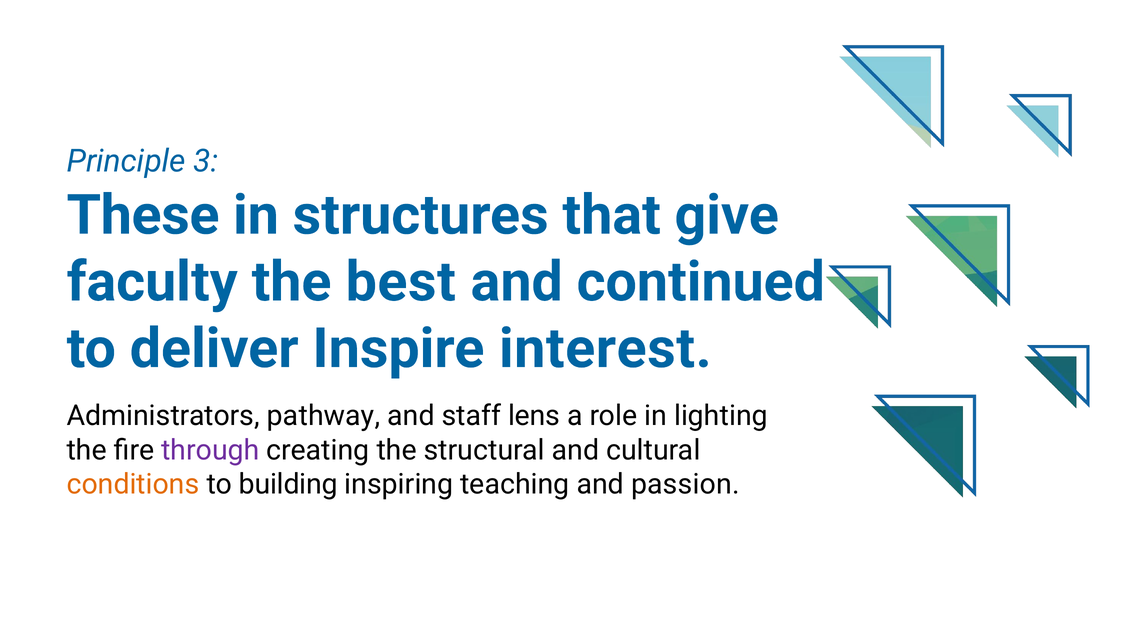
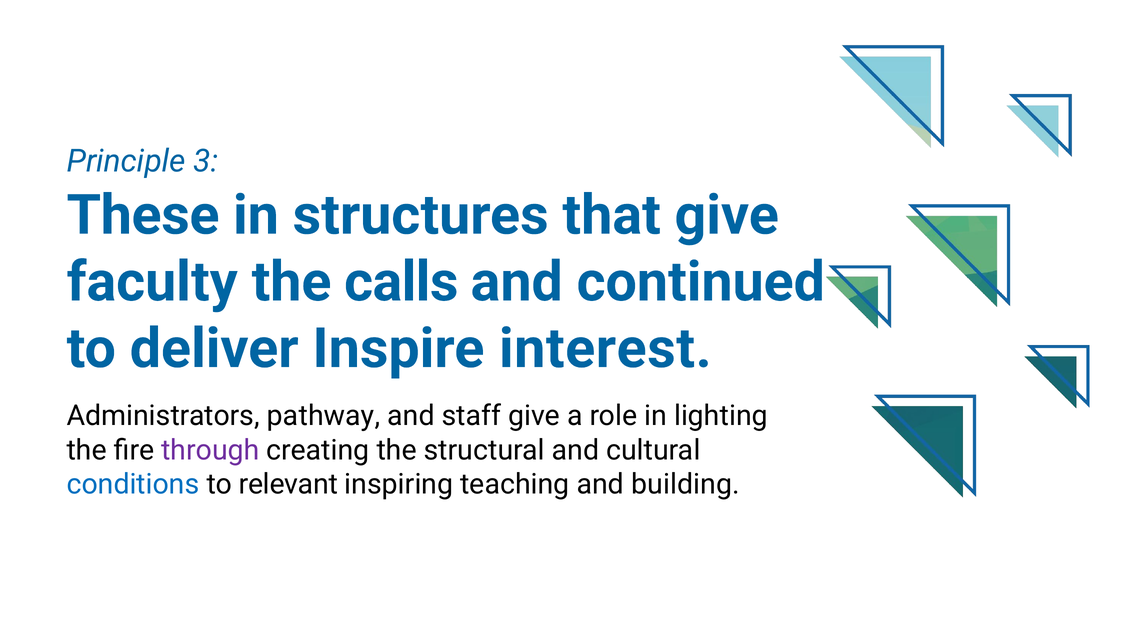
best: best -> calls (401, 282)
staff lens: lens -> give (534, 415)
conditions colour: orange -> blue (133, 484)
building: building -> relevant (288, 484)
passion: passion -> building (685, 484)
